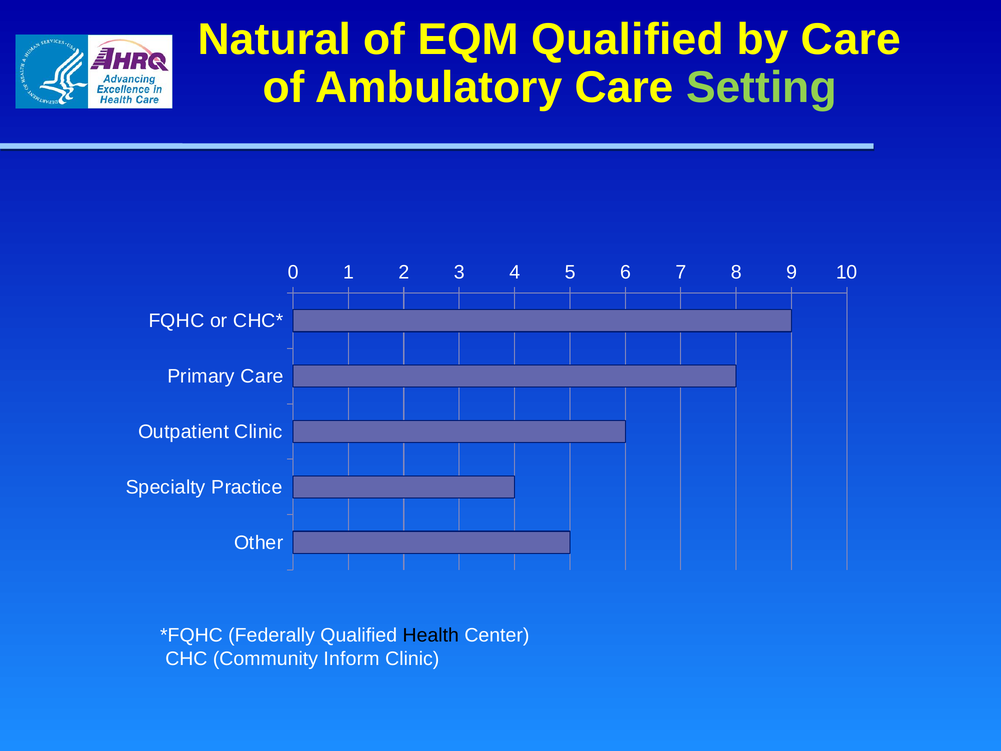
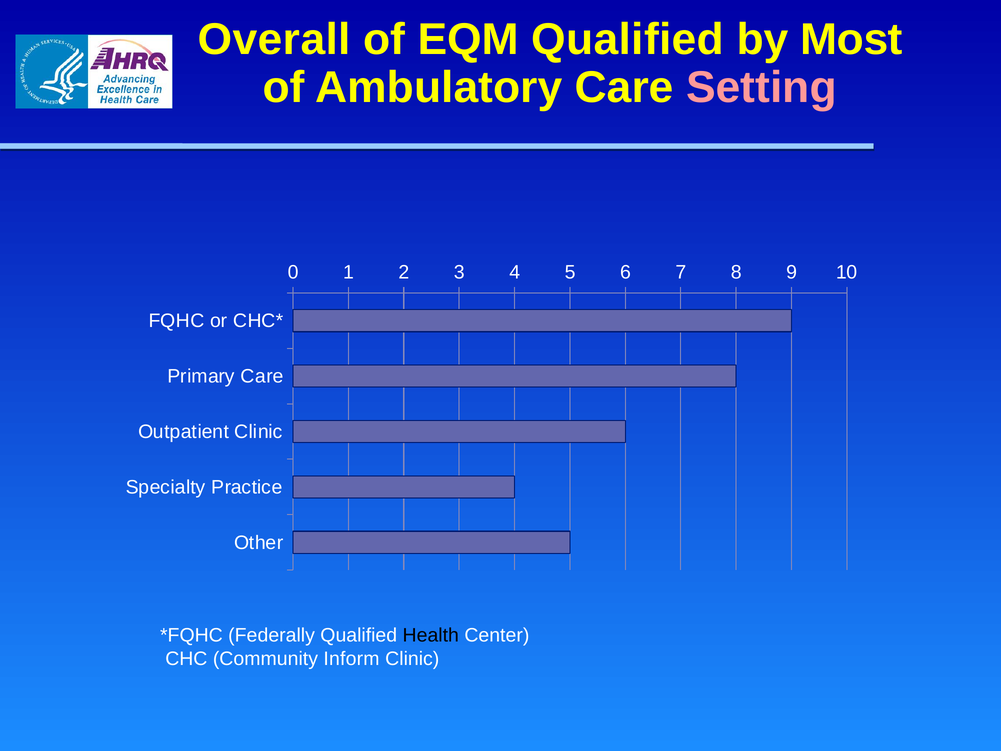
Natural: Natural -> Overall (274, 40)
by Care: Care -> Most (852, 40)
Setting colour: light green -> pink (761, 88)
